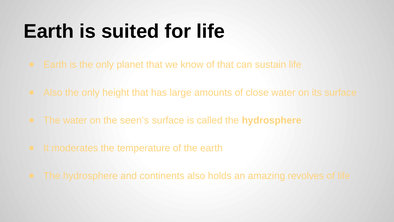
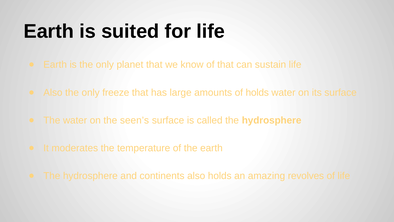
height: height -> freeze (116, 92)
of close: close -> holds (257, 92)
